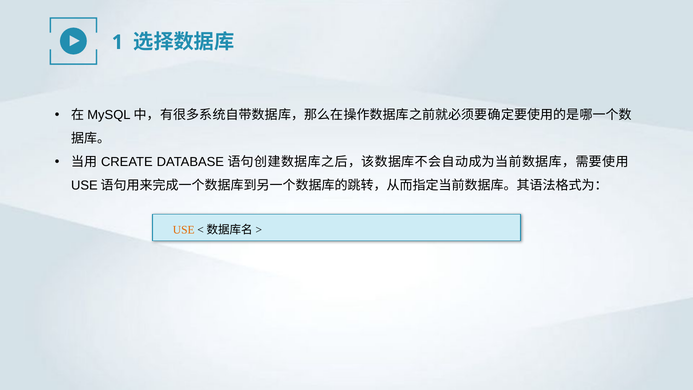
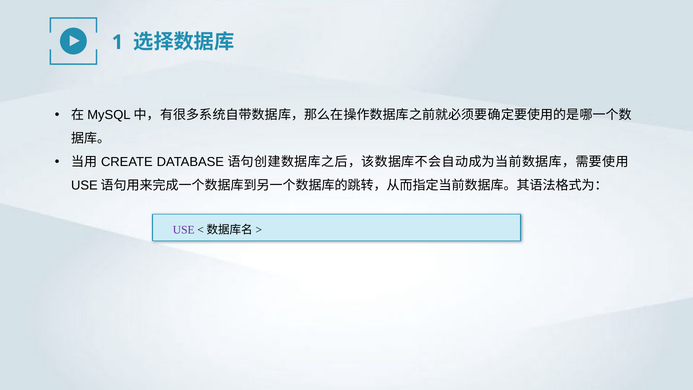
USE colour: orange -> purple (184, 230)
